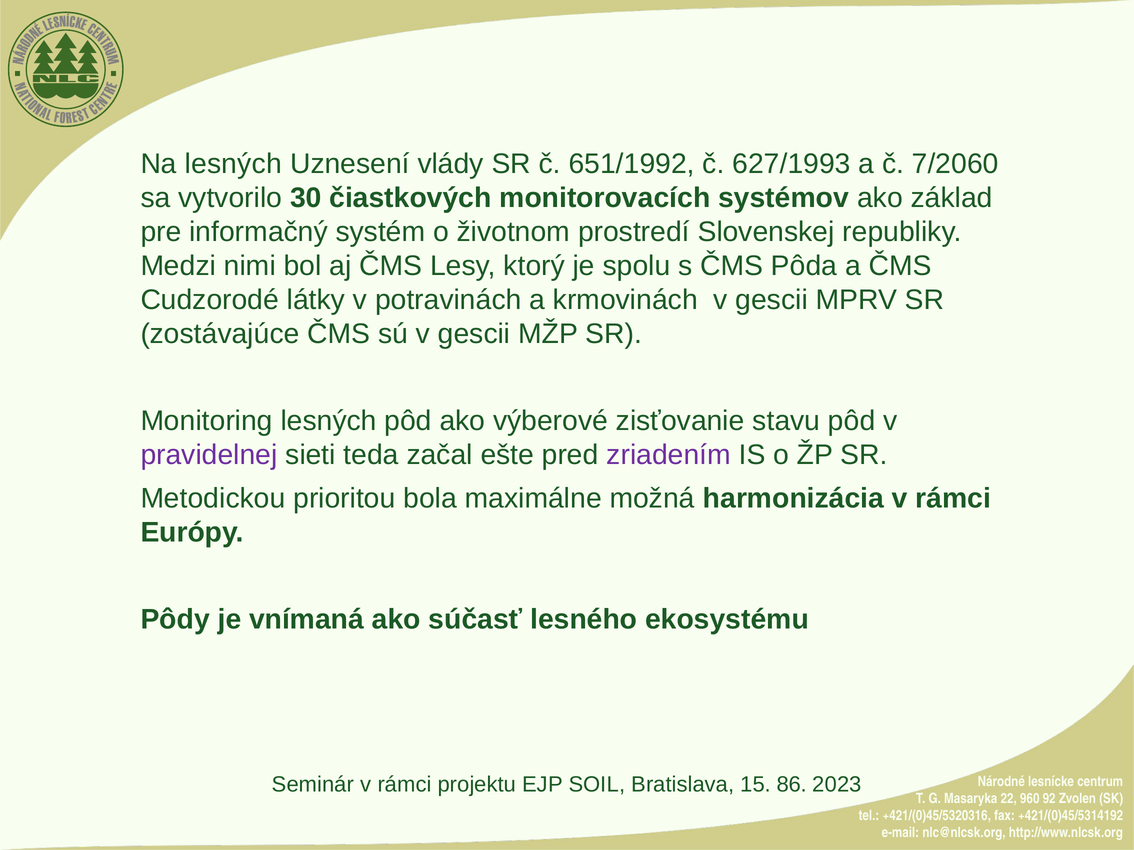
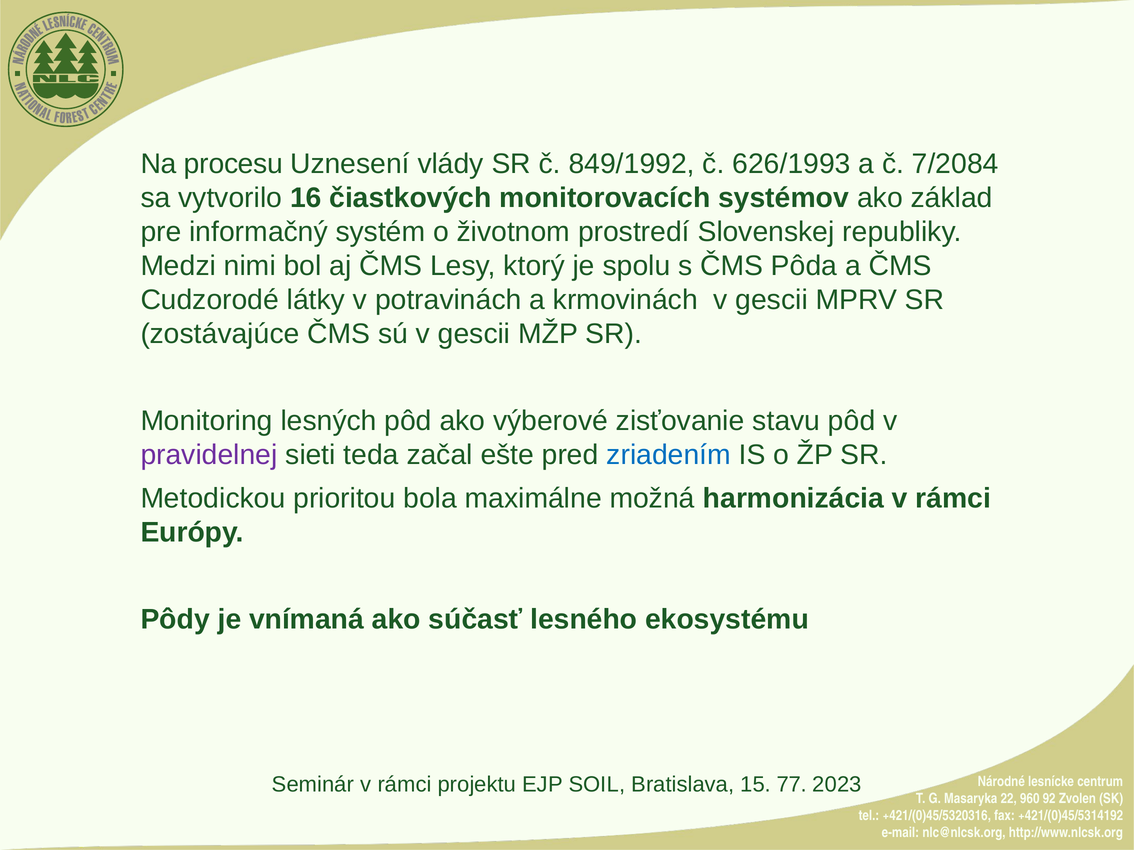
Na lesných: lesných -> procesu (234, 164)
651/1992: 651/1992 -> 849/1992 (632, 164)
627/1993: 627/1993 -> 626/1993 (792, 164)
7/2060: 7/2060 -> 7/2084 (955, 164)
30: 30 -> 16 (306, 198)
zriadením colour: purple -> blue (669, 455)
86: 86 -> 77 (792, 785)
